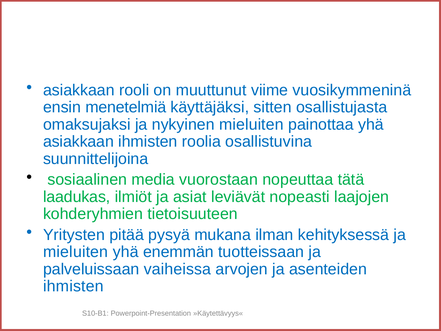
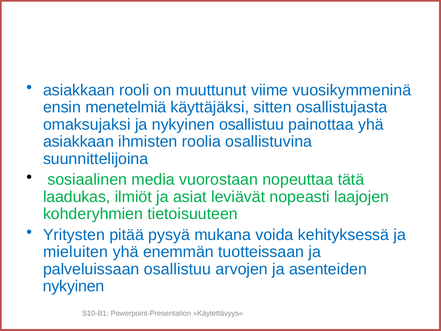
nykyinen mieluiten: mieluiten -> osallistuu (252, 124)
ilman: ilman -> voida (274, 235)
palveluissaan vaiheissa: vaiheissa -> osallistuu (177, 269)
ihmisten: ihmisten -> nykyinen (74, 286)
